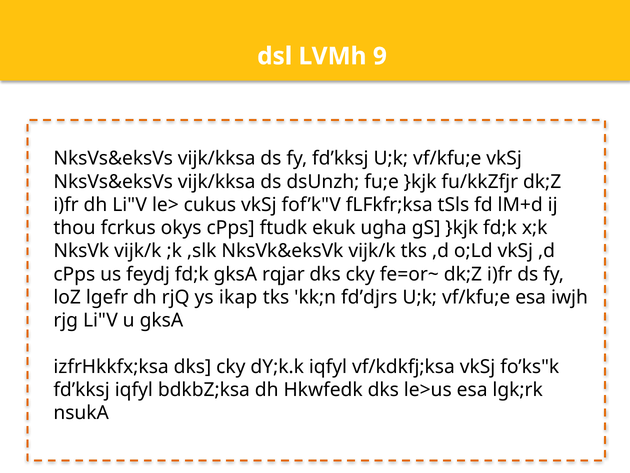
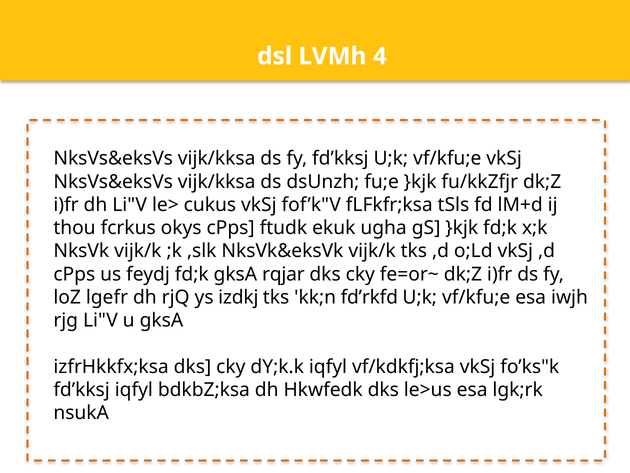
9: 9 -> 4 (380, 56)
ikap: ikap -> izdkj (238, 297)
fd’djrs: fd’djrs -> fd’rkfd (369, 297)
